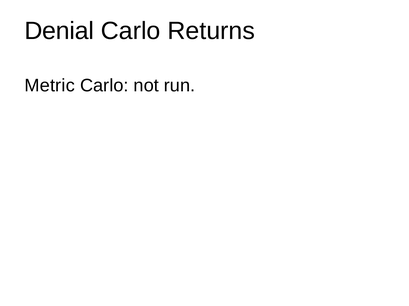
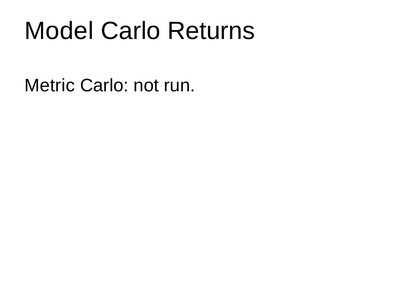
Denial: Denial -> Model (59, 31)
